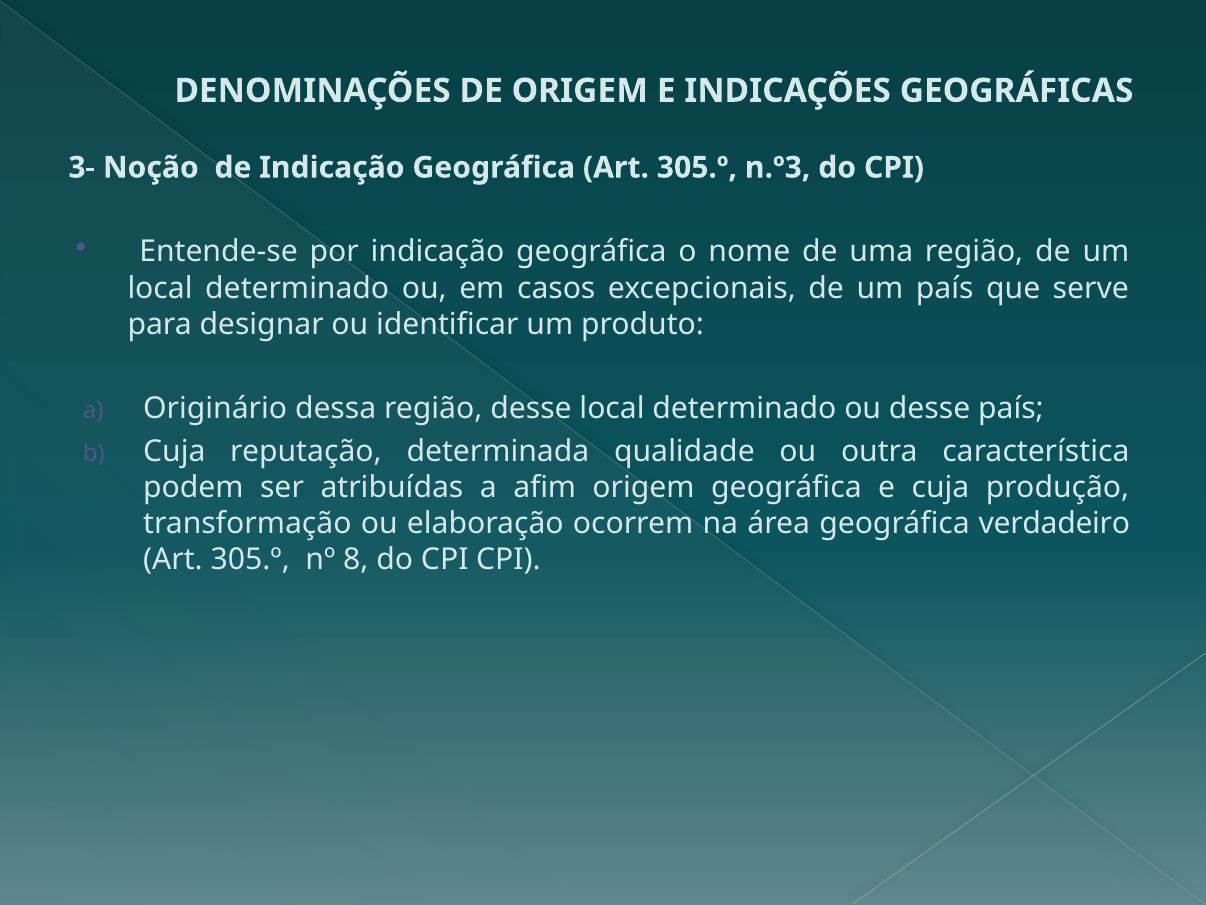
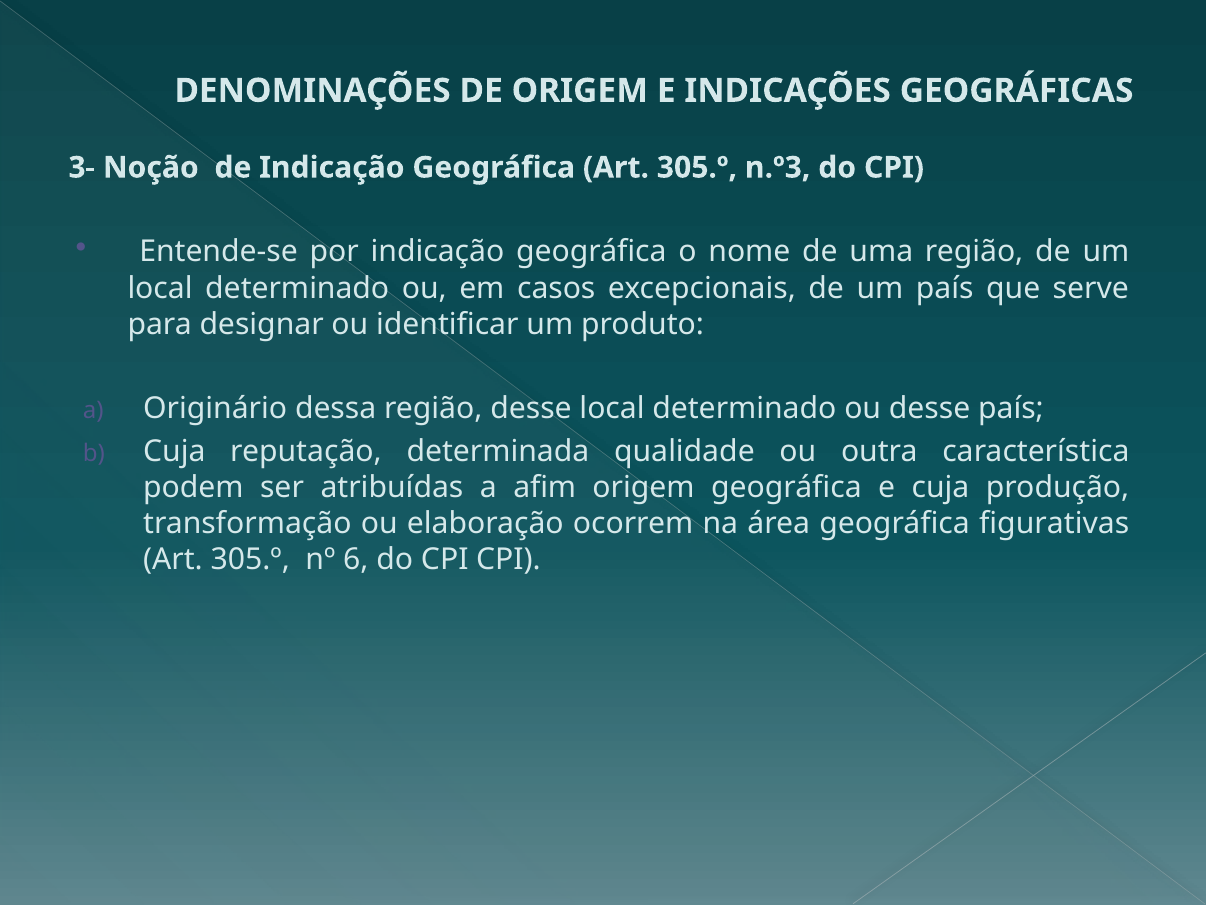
verdadeiro: verdadeiro -> figurativas (1054, 523)
8: 8 -> 6 (356, 559)
